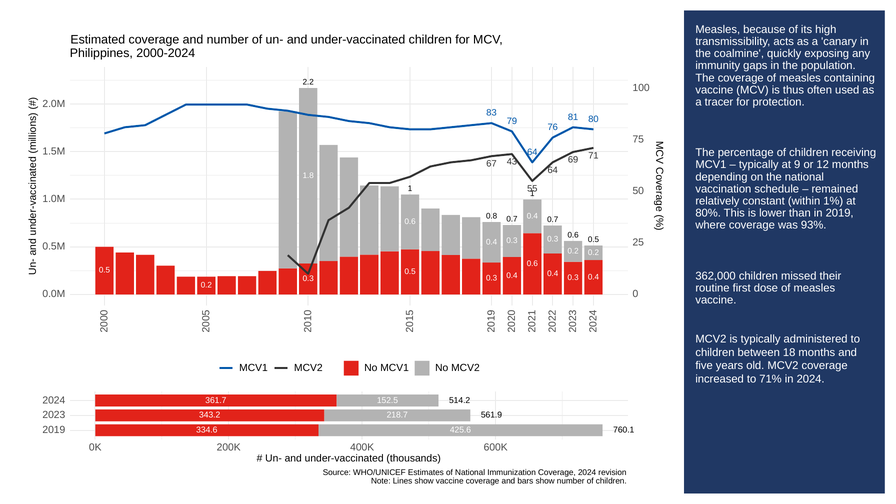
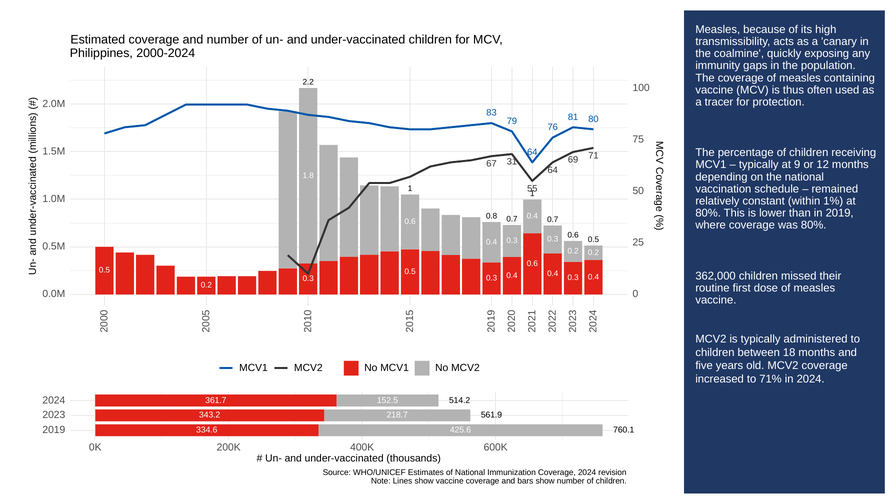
43: 43 -> 31 (512, 162)
was 93%: 93% -> 80% (814, 225)
